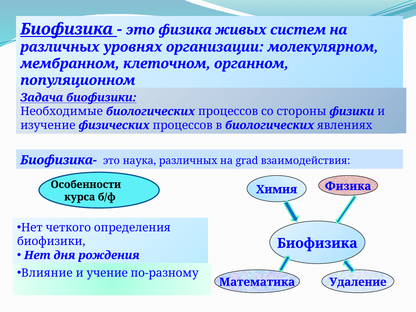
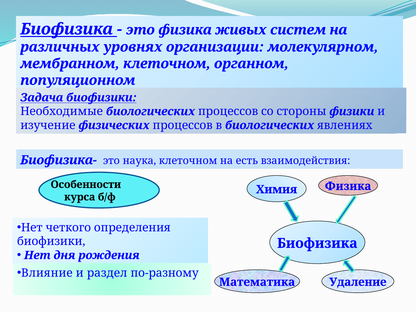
наука различных: различных -> клеточном (188, 161)
grad: grad -> есть (247, 161)
учение: учение -> раздел (107, 273)
